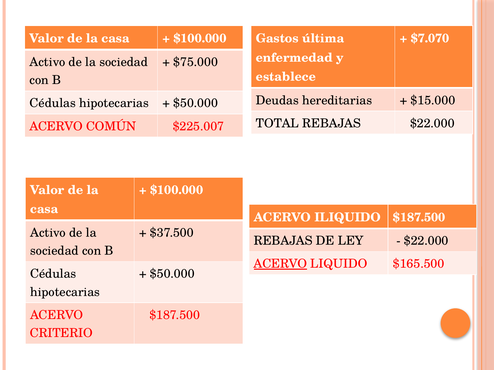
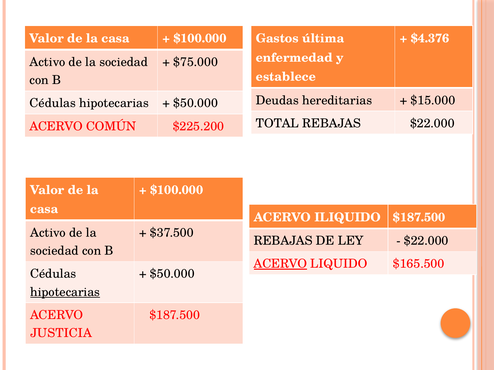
$7.070: $7.070 -> $4.376 (430, 39)
$225.007: $225.007 -> $225.200 (198, 126)
hipotecarias underline: none -> present (65, 292)
CRITERIO: CRITERIO -> JUSTICIA (61, 334)
